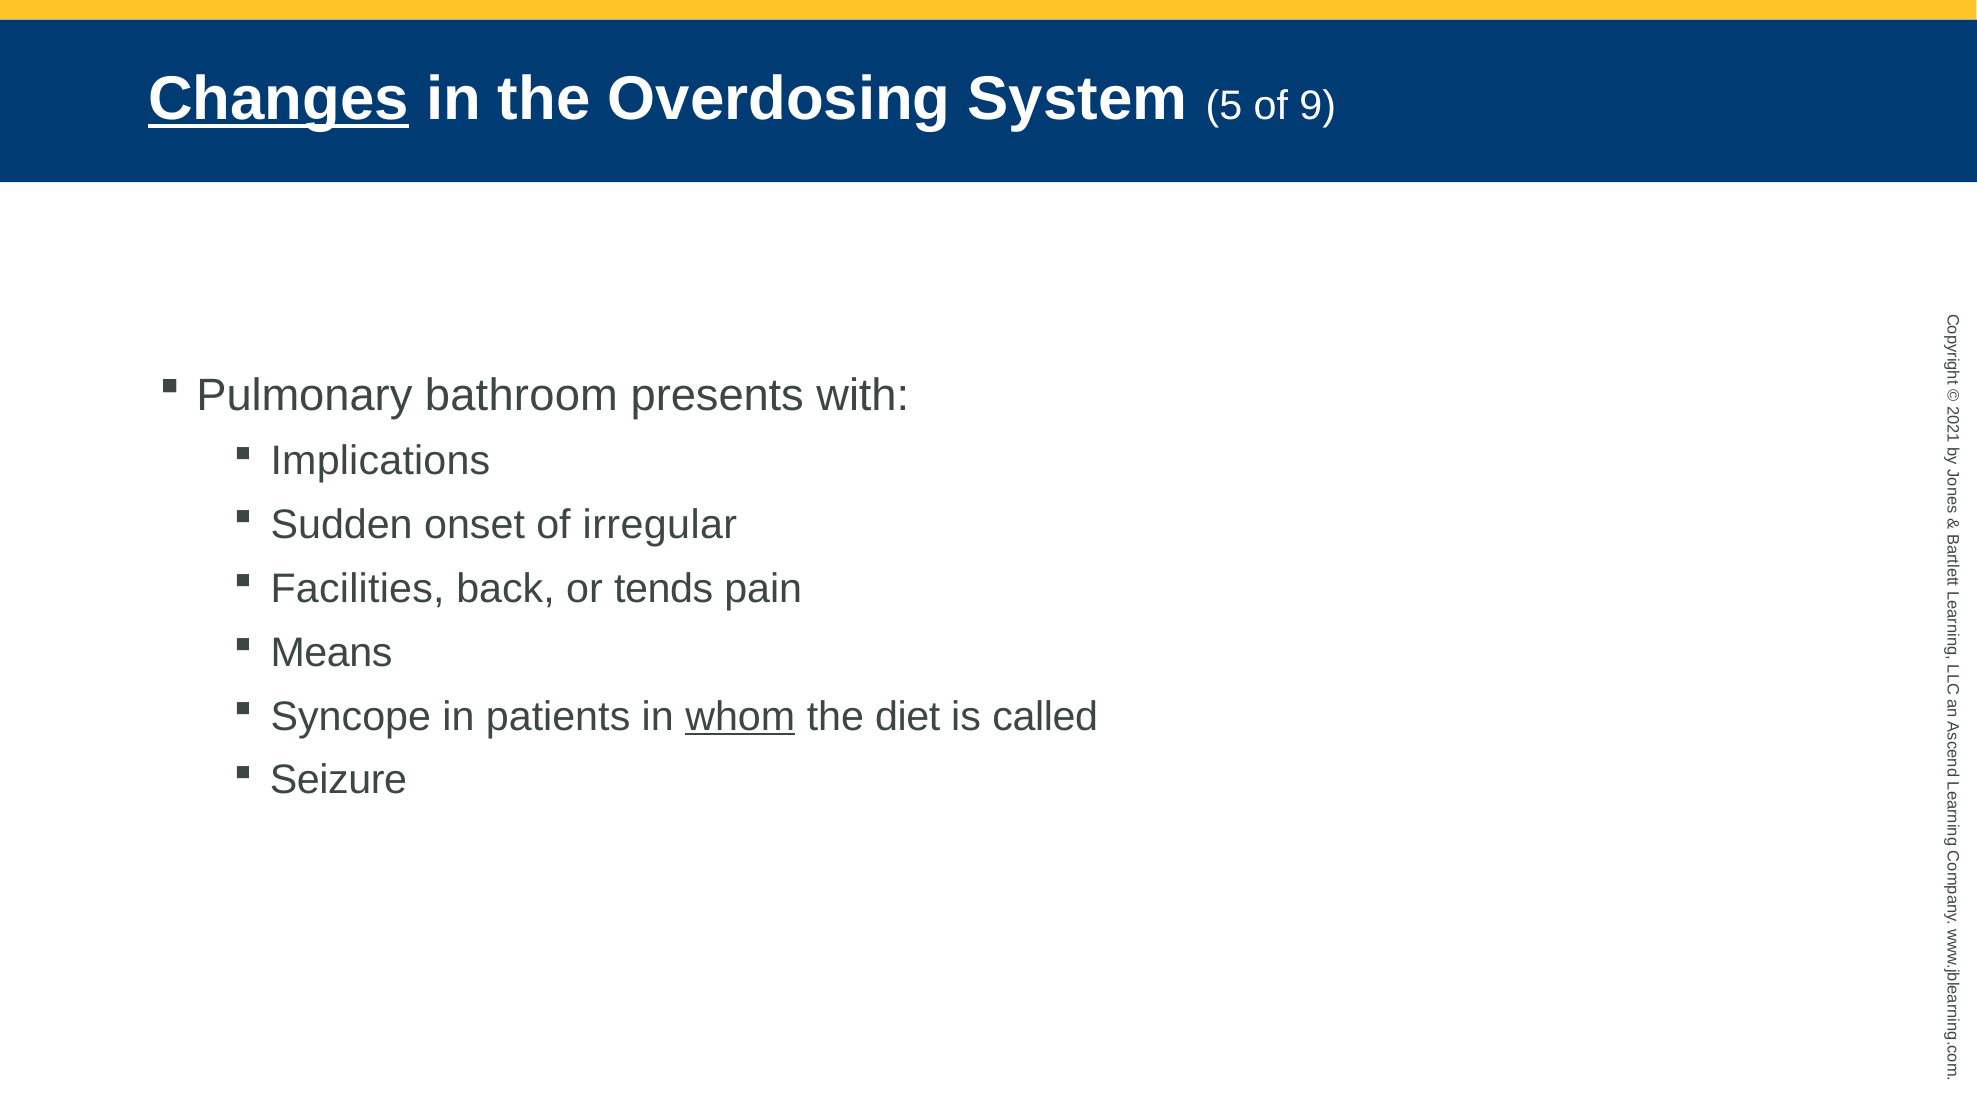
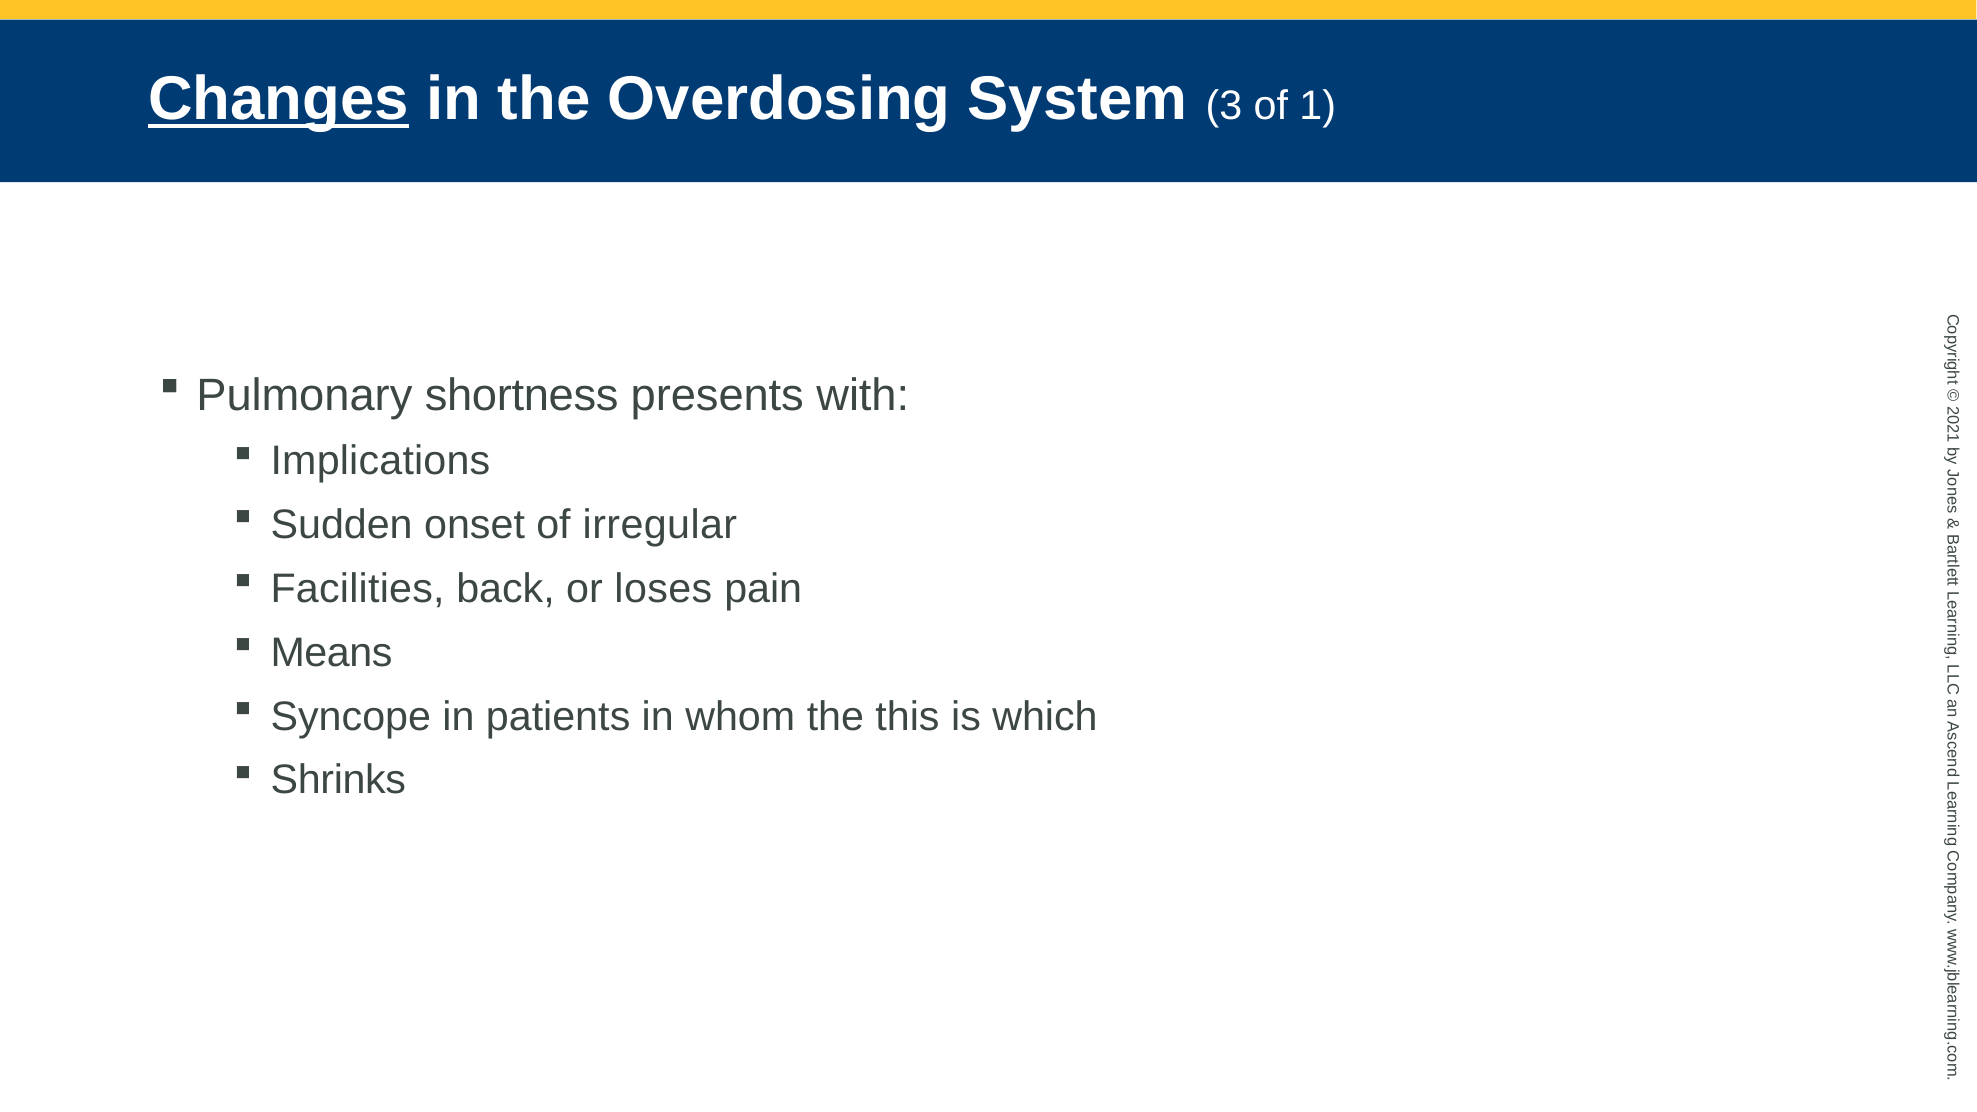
5: 5 -> 3 (1224, 106)
of 9: 9 -> 1 (1318, 106)
bathroom: bathroom -> shortness (522, 395)
tends: tends -> loses (663, 589)
whom underline: present -> none (740, 717)
diet: diet -> this (907, 717)
called: called -> which (1045, 717)
Seizure: Seizure -> Shrinks (338, 780)
